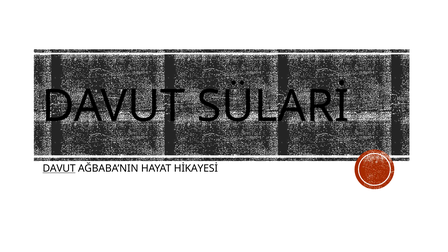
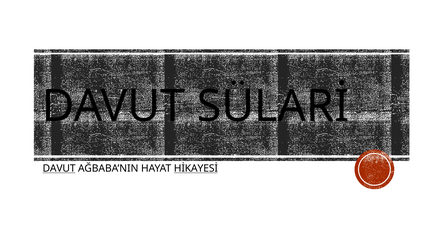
HİKAYESİ underline: none -> present (196, 168)
